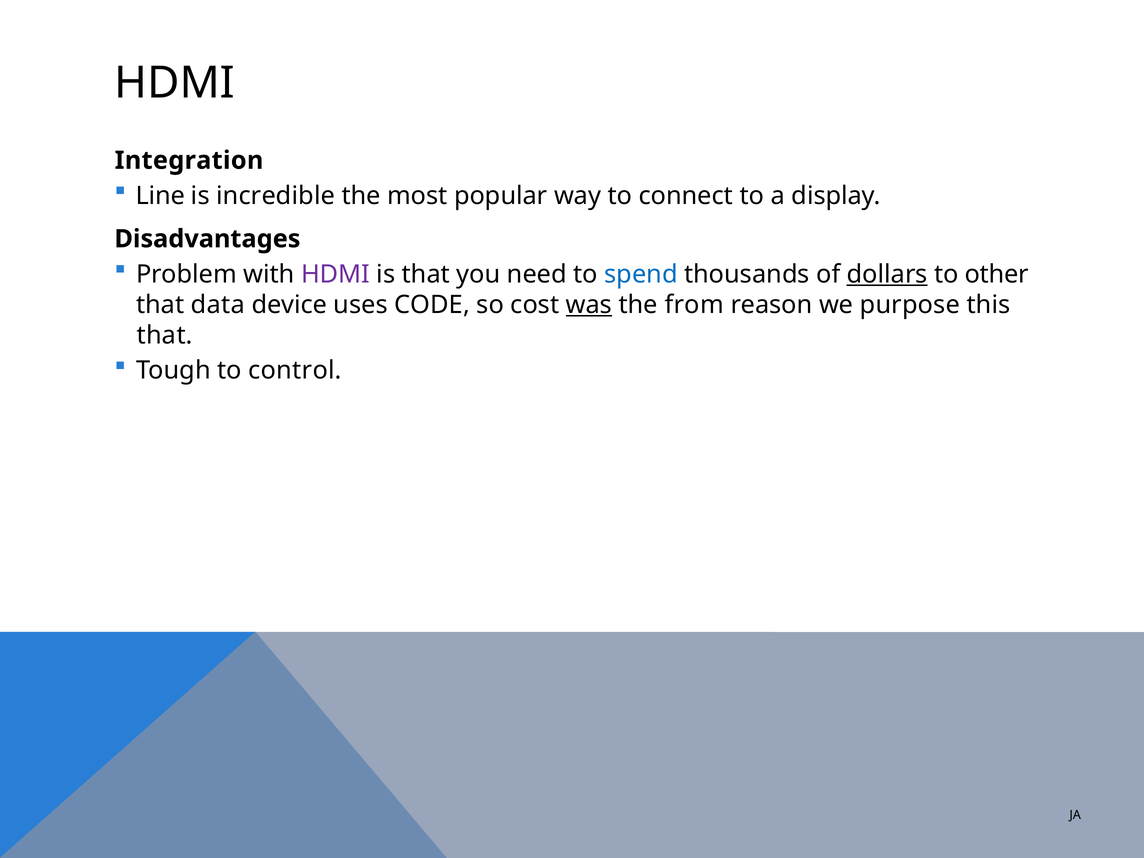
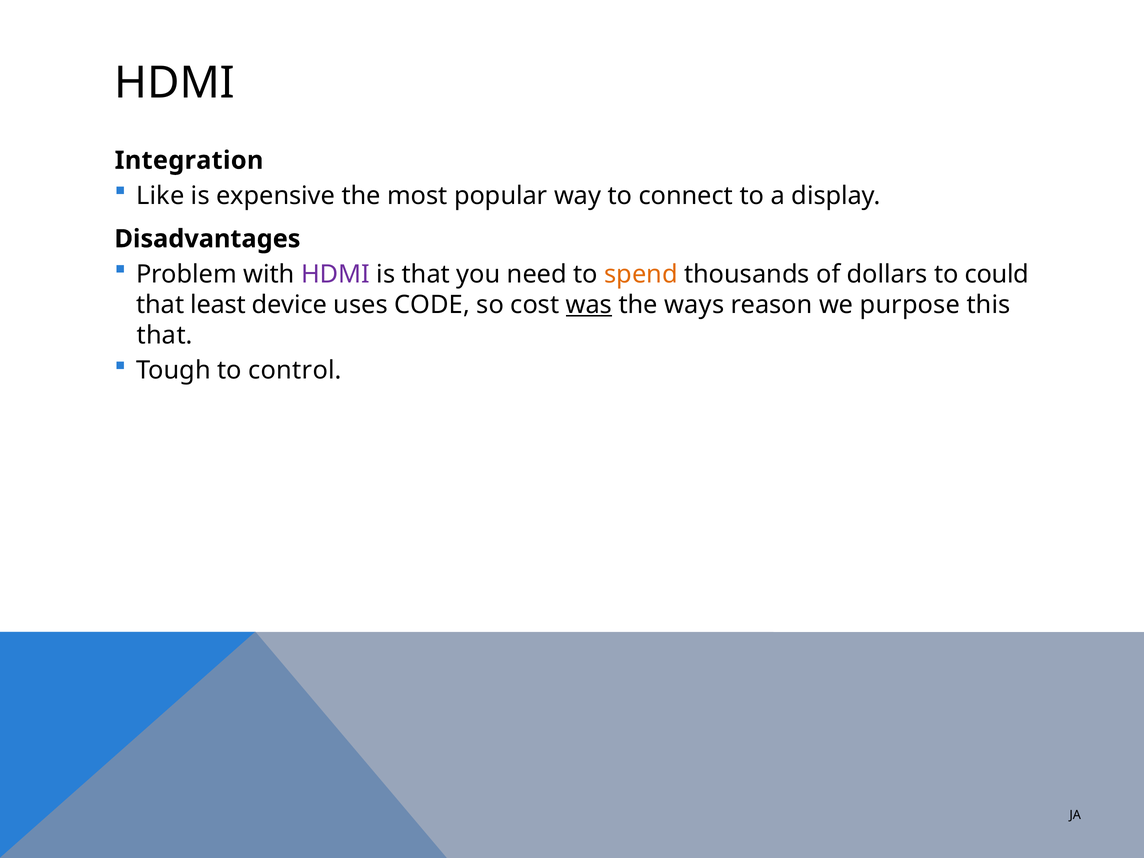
Line: Line -> Like (160, 196)
incredible: incredible -> expensive (276, 196)
spend colour: blue -> orange (641, 274)
dollars underline: present -> none (887, 274)
other: other -> could (997, 274)
data: data -> least (218, 305)
from: from -> ways (694, 305)
